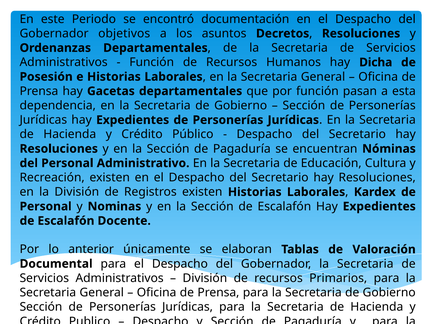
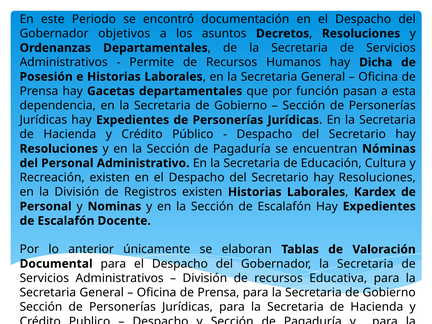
Función: Función -> Permite (152, 62)
Primarios: Primarios -> Educativa (338, 278)
